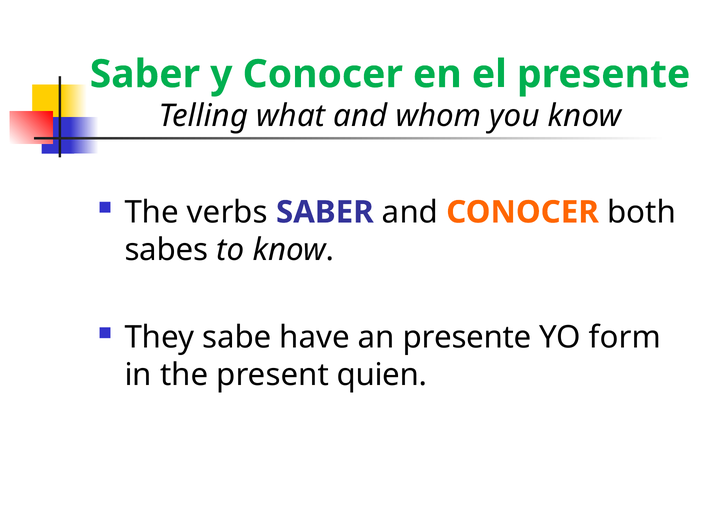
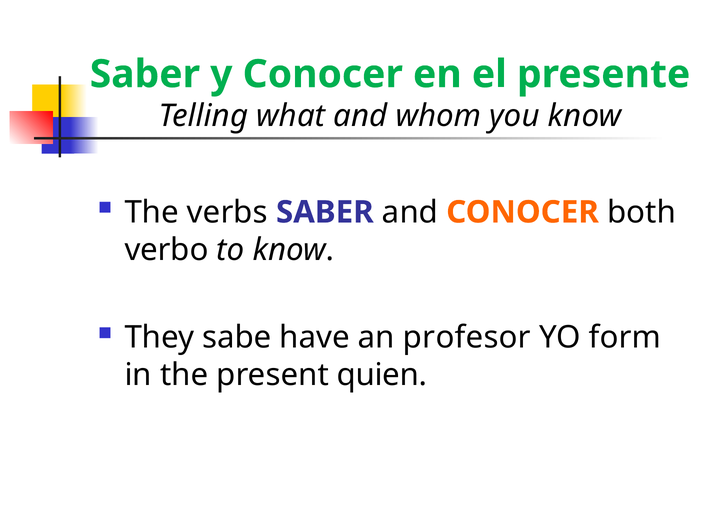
sabes: sabes -> verbo (166, 250)
an presente: presente -> profesor (467, 337)
